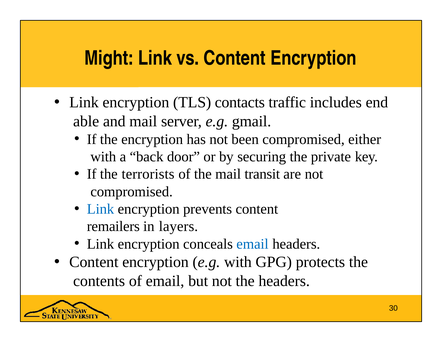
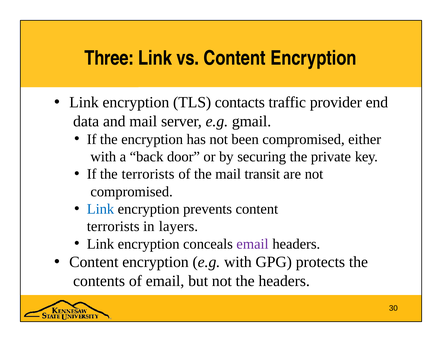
Might: Might -> Three (109, 58)
includes: includes -> provider (336, 102)
able: able -> data (86, 121)
remailers: remailers -> terrorists (113, 226)
email colour: blue -> purple (252, 244)
